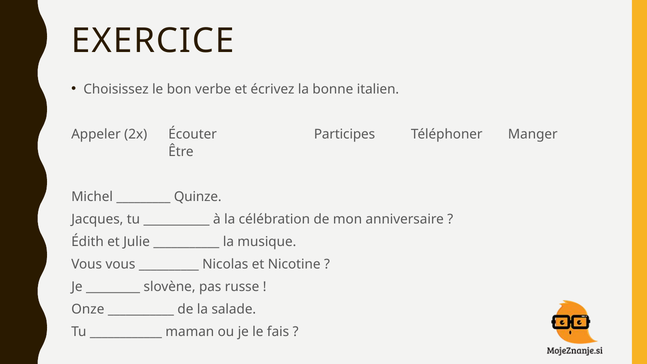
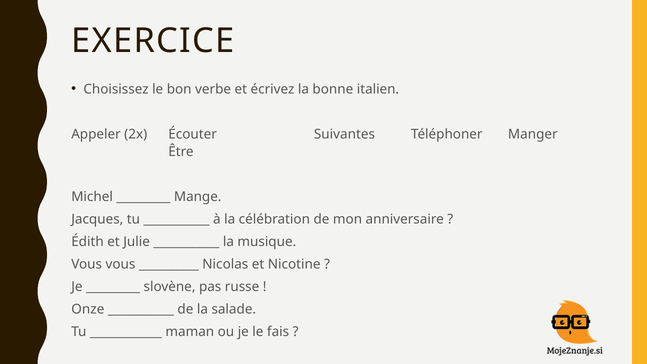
Participes: Participes -> Suivantes (344, 134)
Quinze: Quinze -> Mange (198, 197)
